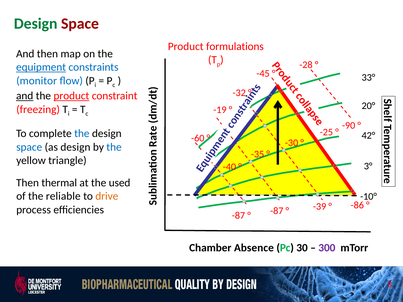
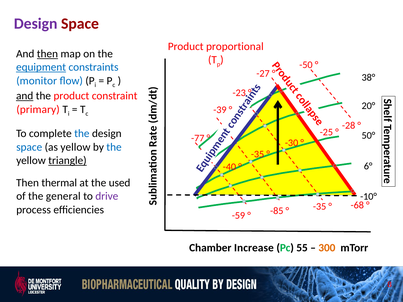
Design colour: green -> purple (36, 24)
formulations: formulations -> proportional (235, 47)
then underline: none -> present (47, 54)
-28: -28 -> -50 (306, 65)
-45: -45 -> -27 (263, 74)
33°: 33° -> 38° (368, 78)
-32: -32 -> -23 (239, 93)
product underline: present -> none (71, 96)
freezing: freezing -> primary (38, 109)
-19: -19 -> -39 (220, 110)
-90: -90 -> -28 (349, 125)
42°: 42° -> 50° (368, 136)
-60: -60 -> -77 (198, 138)
as design: design -> yellow (75, 147)
triangle underline: none -> present (67, 161)
3°: 3° -> 6° (368, 166)
reliable: reliable -> general (63, 196)
drive colour: orange -> purple (107, 196)
-39: -39 -> -35 (320, 207)
-86: -86 -> -68 (357, 205)
-87: -87 -> -85 (277, 211)
-87: -87 -> -59 (238, 216)
Absence: Absence -> Increase (254, 248)
30: 30 -> 55 (302, 248)
300 colour: purple -> orange (327, 248)
